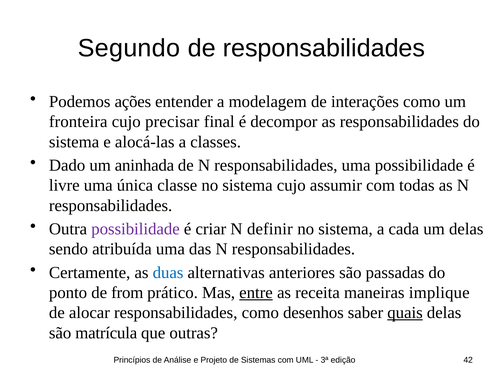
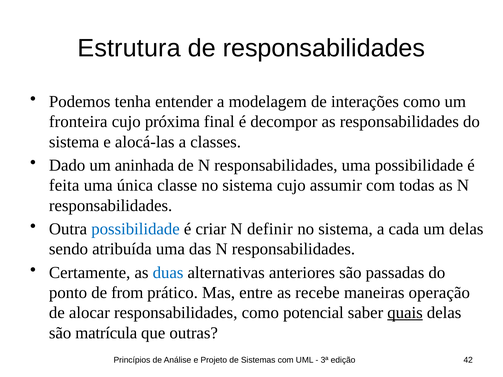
Segundo: Segundo -> Estrutura (129, 48)
ações: ações -> tenha (133, 102)
precisar: precisar -> próxima (172, 122)
livre: livre -> feita (64, 186)
possibilidade colour: purple -> blue (136, 229)
entre underline: present -> none (256, 293)
receita: receita -> recebe (317, 293)
implique: implique -> operação (439, 293)
desenhos: desenhos -> potencial (313, 313)
